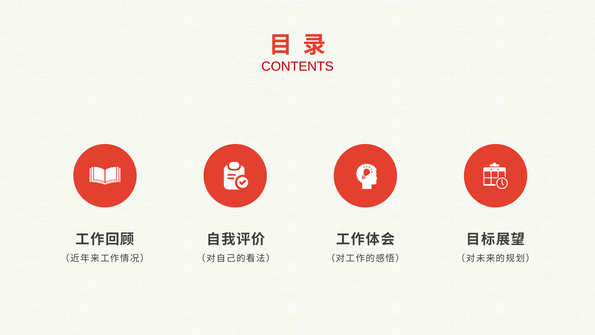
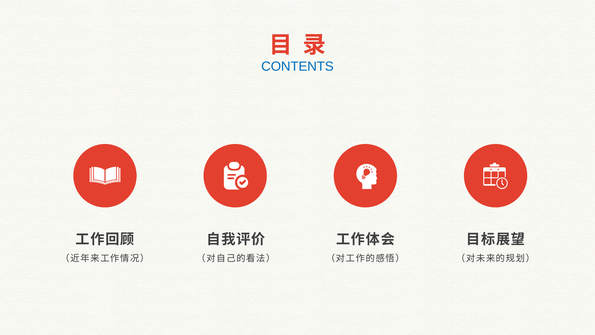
CONTENTS colour: red -> blue (297, 66)
